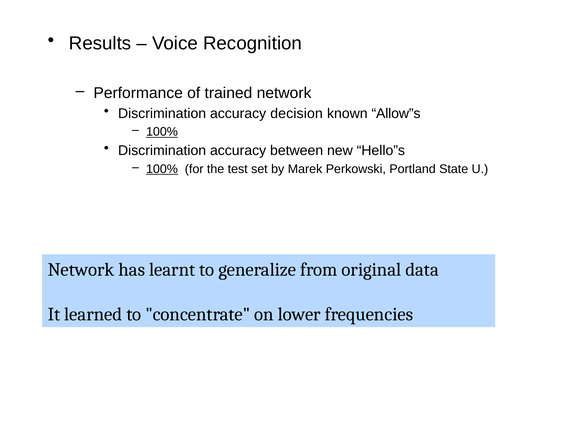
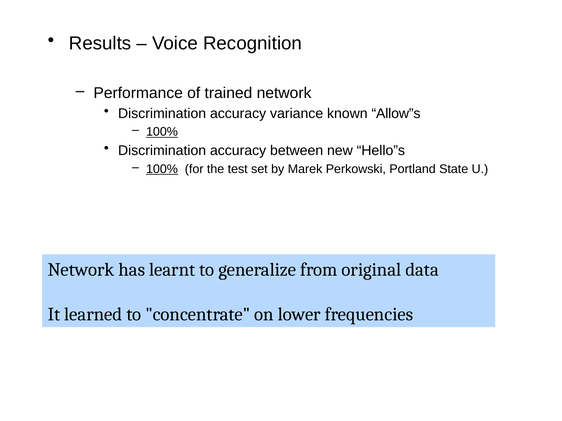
decision: decision -> variance (297, 114)
